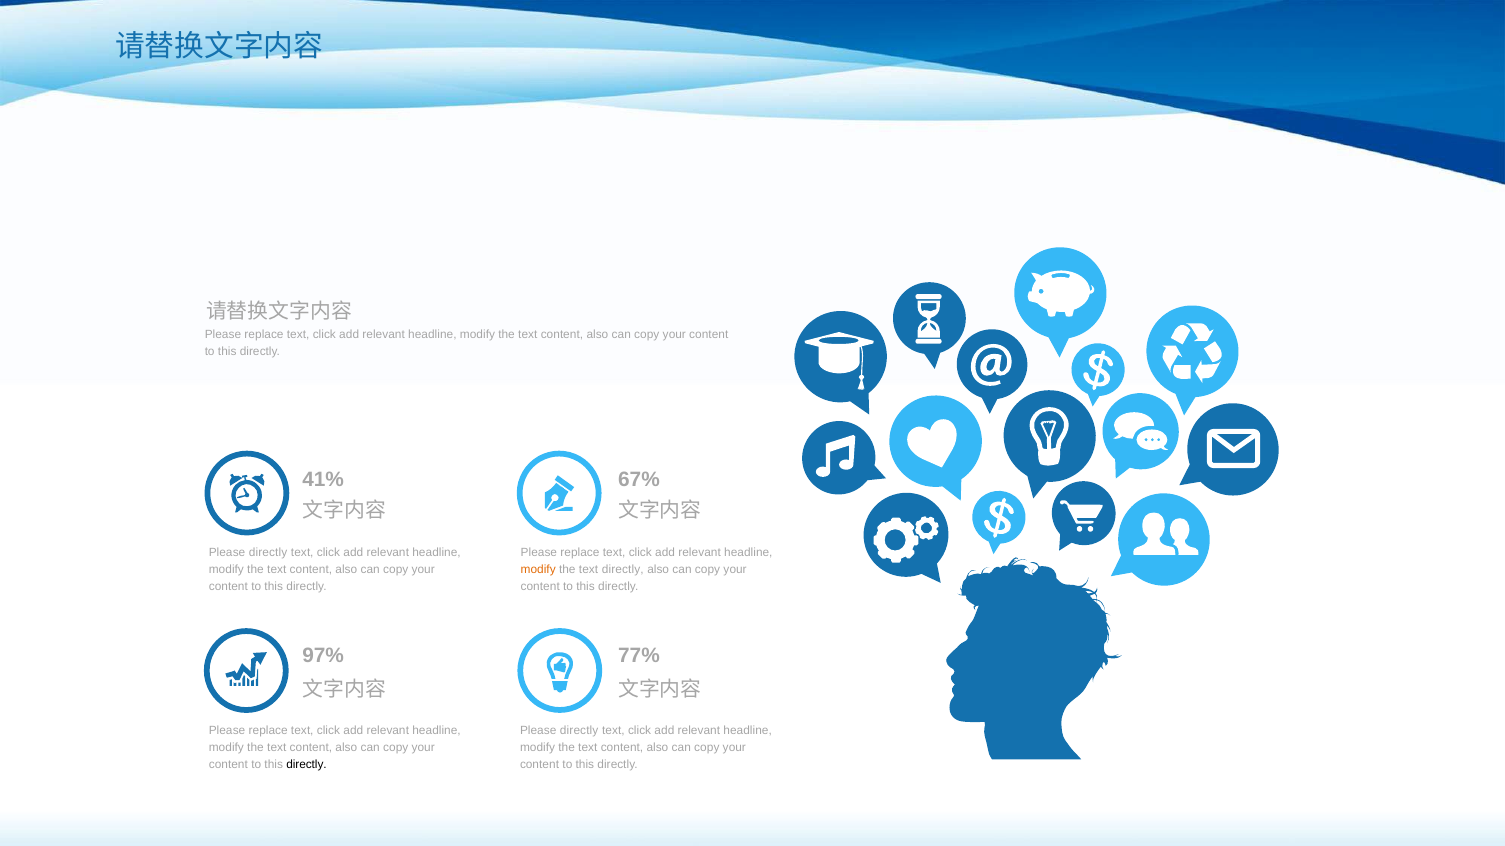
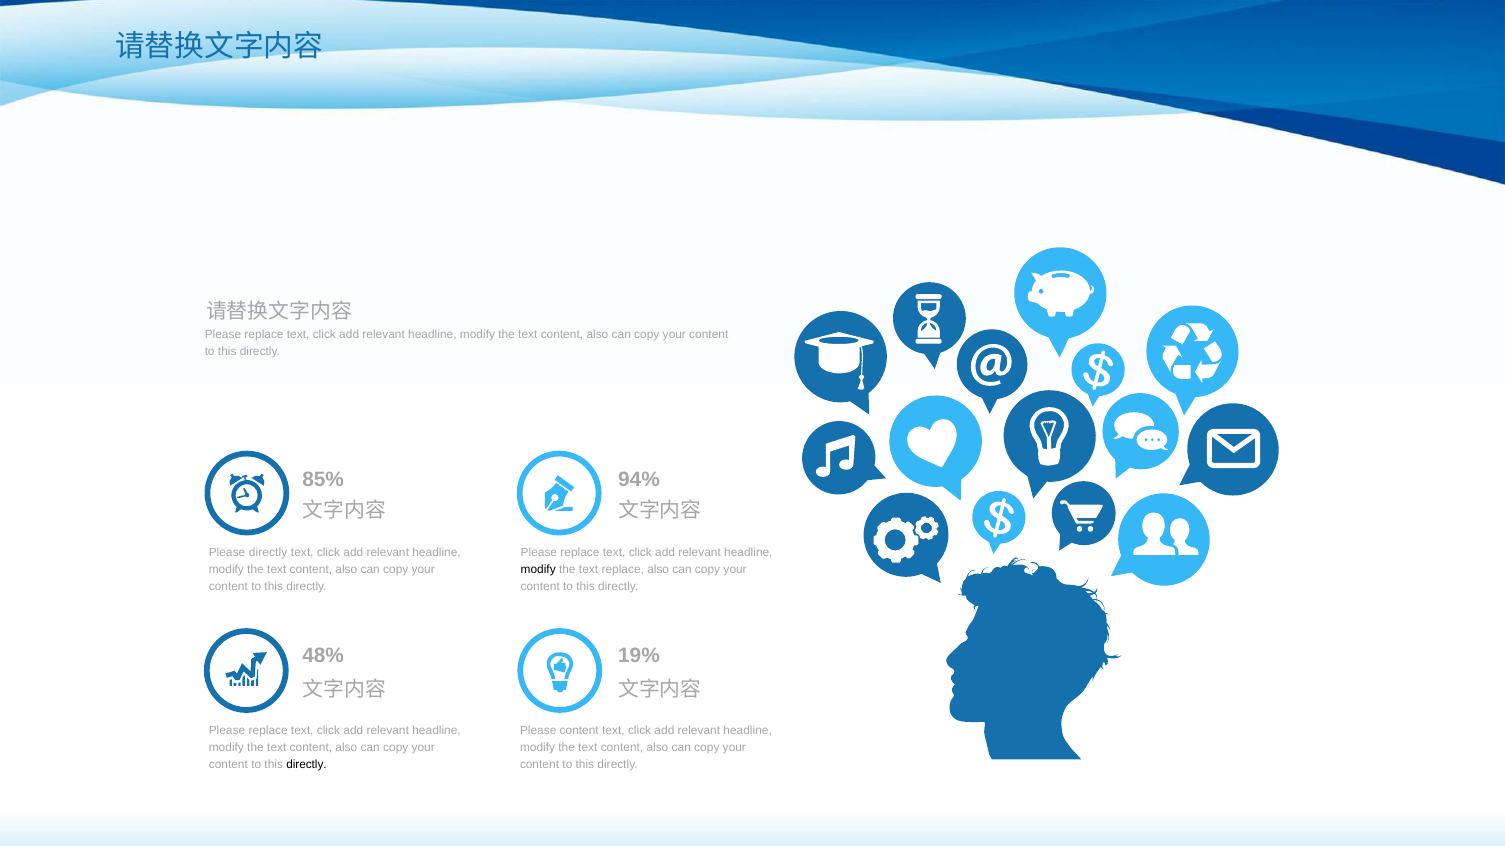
41%: 41% -> 85% (323, 480)
67%: 67% -> 94% (639, 480)
modify colour: orange -> black (538, 570)
text directly: directly -> replace (623, 570)
97%: 97% -> 48% (323, 656)
77%: 77% -> 19% (639, 656)
directly: directly -> content (579, 731)
